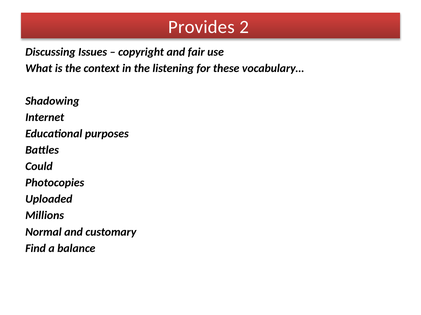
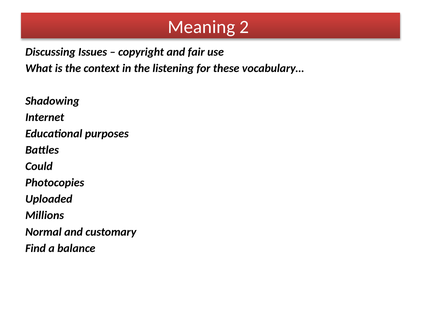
Provides: Provides -> Meaning (201, 27)
